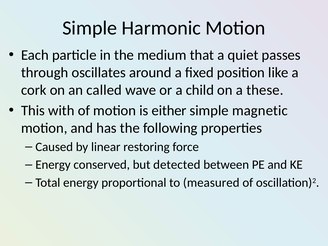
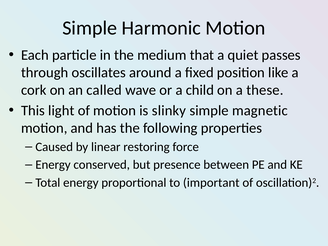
with: with -> light (61, 111)
either: either -> slinky (169, 111)
detected: detected -> presence (177, 165)
measured: measured -> important (211, 183)
